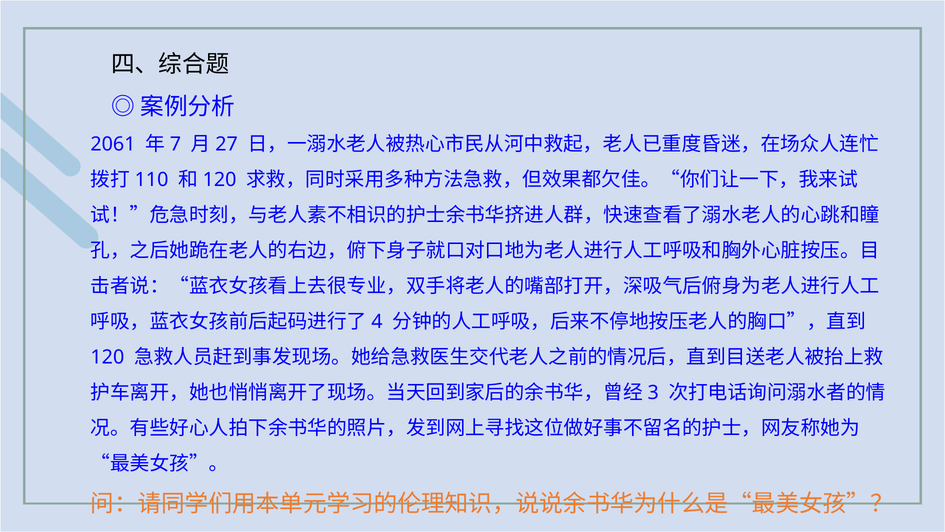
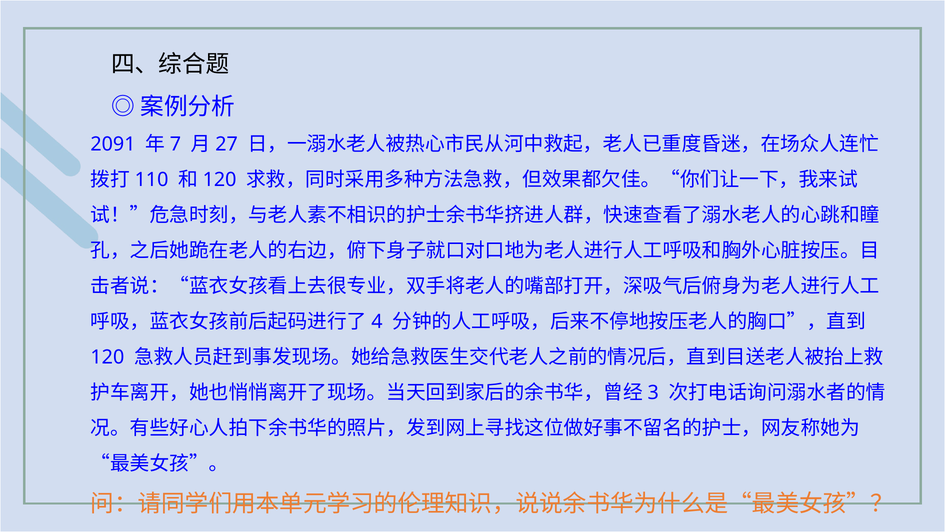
2061: 2061 -> 2091 (113, 144)
